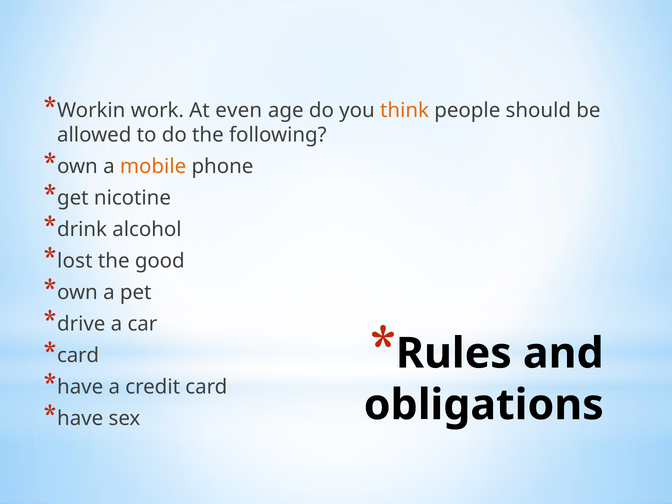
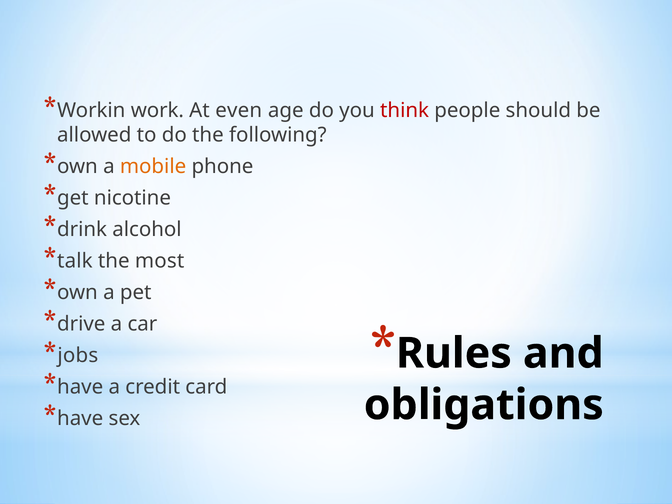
think colour: orange -> red (405, 110)
lost: lost -> talk (75, 261)
good: good -> most (160, 261)
card: card -> jobs (78, 355)
